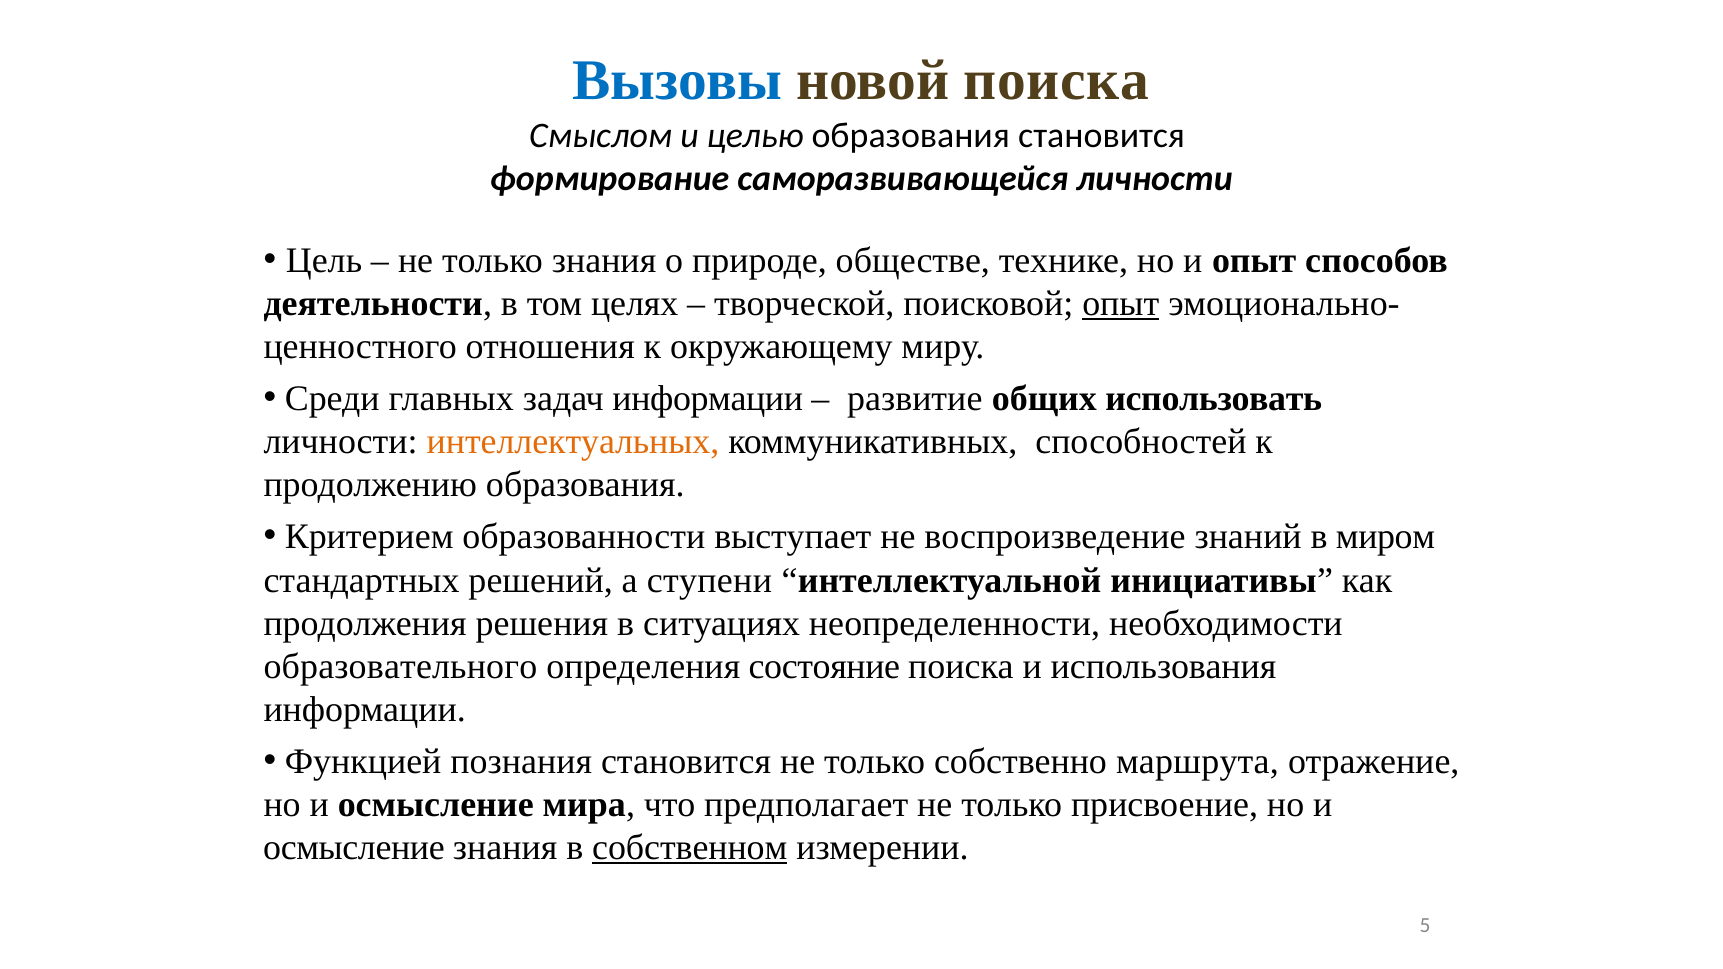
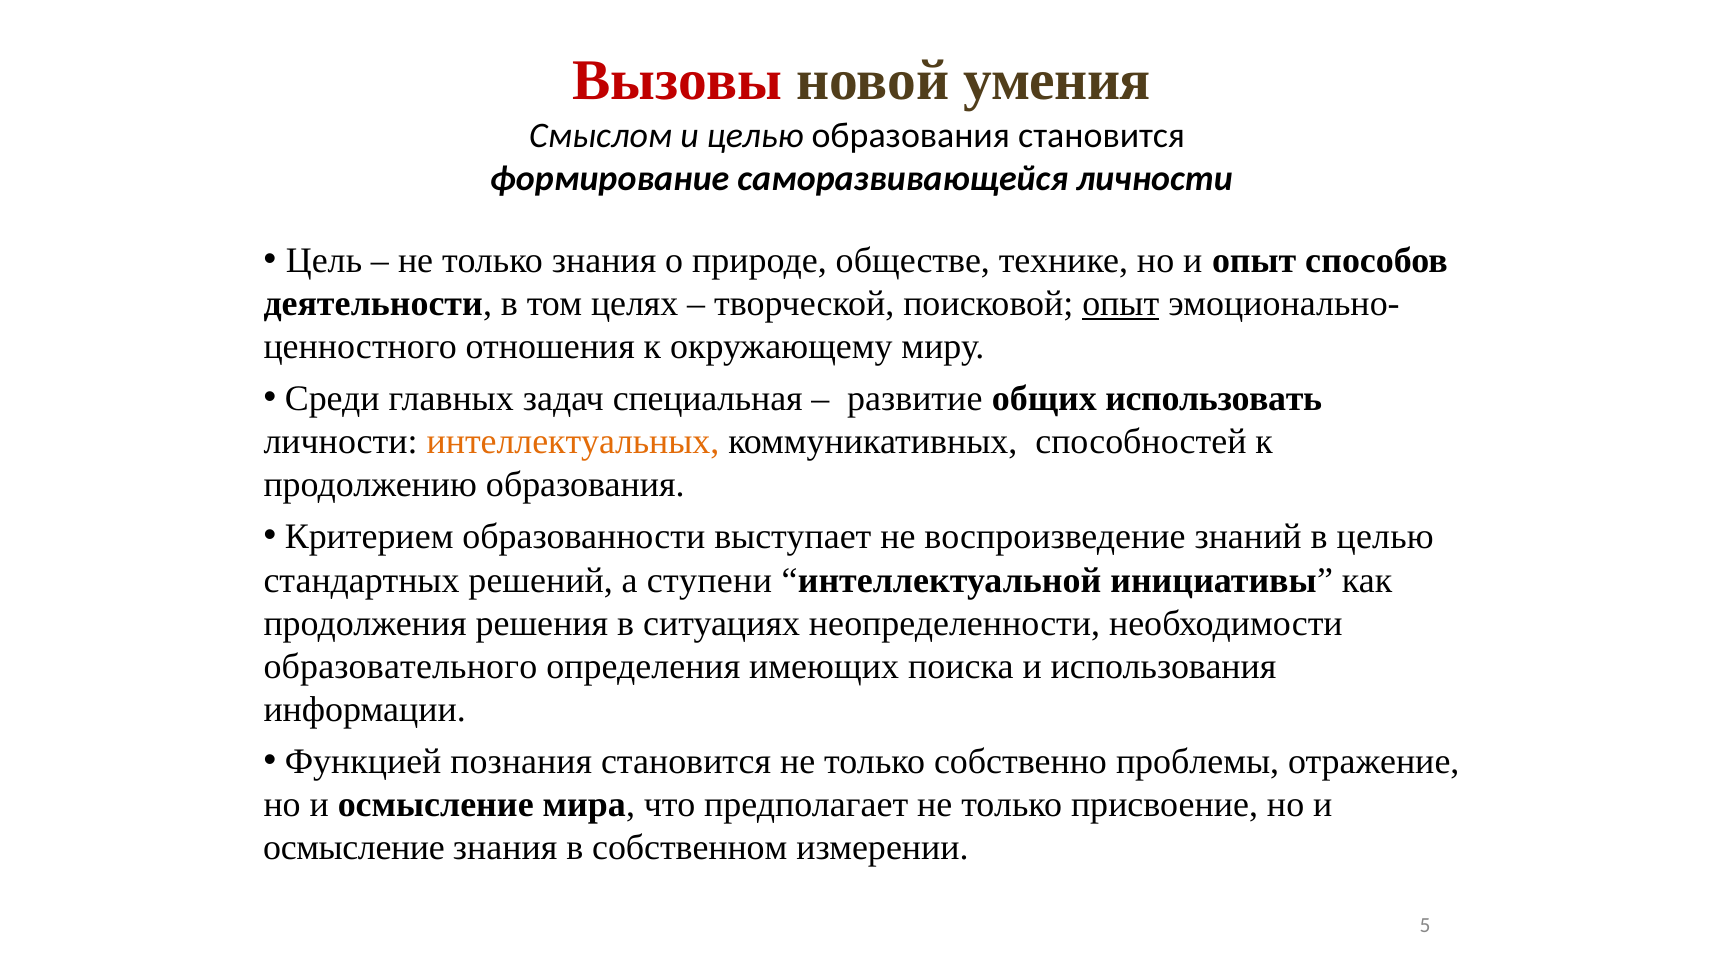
Вызовы colour: blue -> red (678, 81)
новой поиска: поиска -> умения (1057, 81)
задач информации: информации -> специальная (708, 399)
в миром: миром -> целью (1385, 537)
состояние: состояние -> имеющих (824, 667)
маршрута: маршрута -> проблемы (1198, 762)
собственном underline: present -> none (690, 848)
